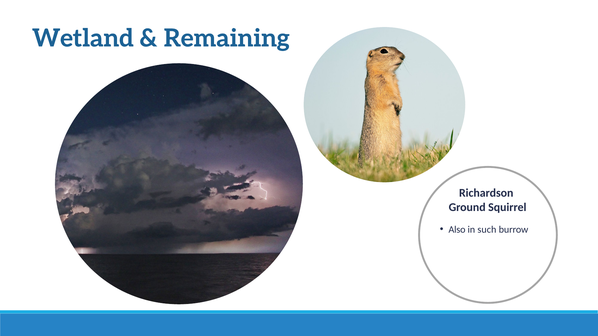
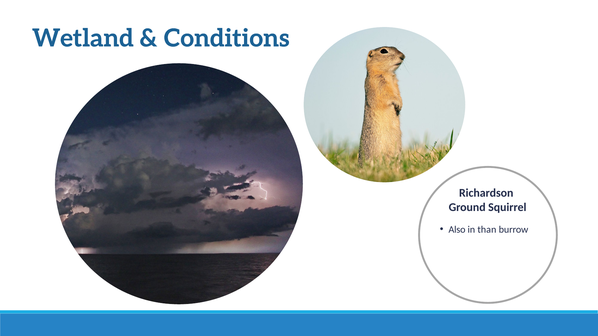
Remaining: Remaining -> Conditions (227, 38)
such: such -> than (487, 230)
